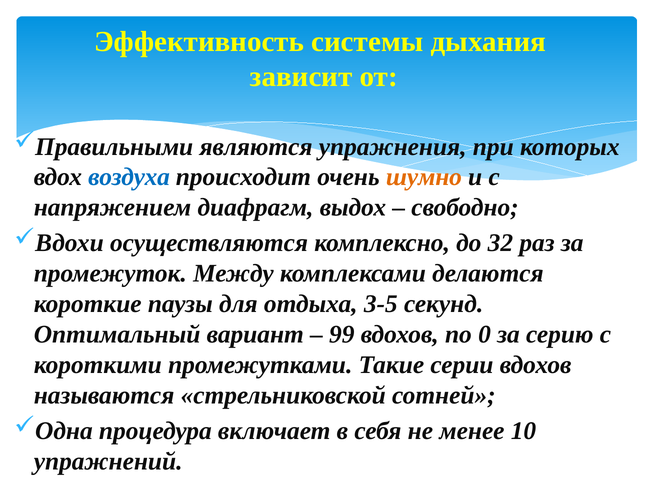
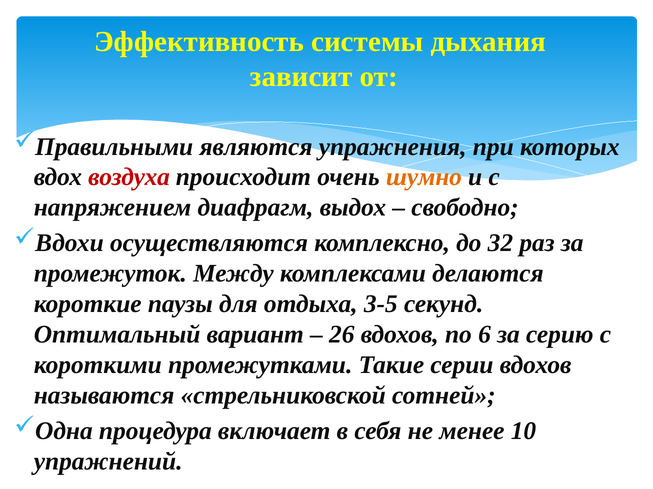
воздуха colour: blue -> red (129, 177)
99: 99 -> 26 (342, 335)
0: 0 -> 6 (484, 335)
